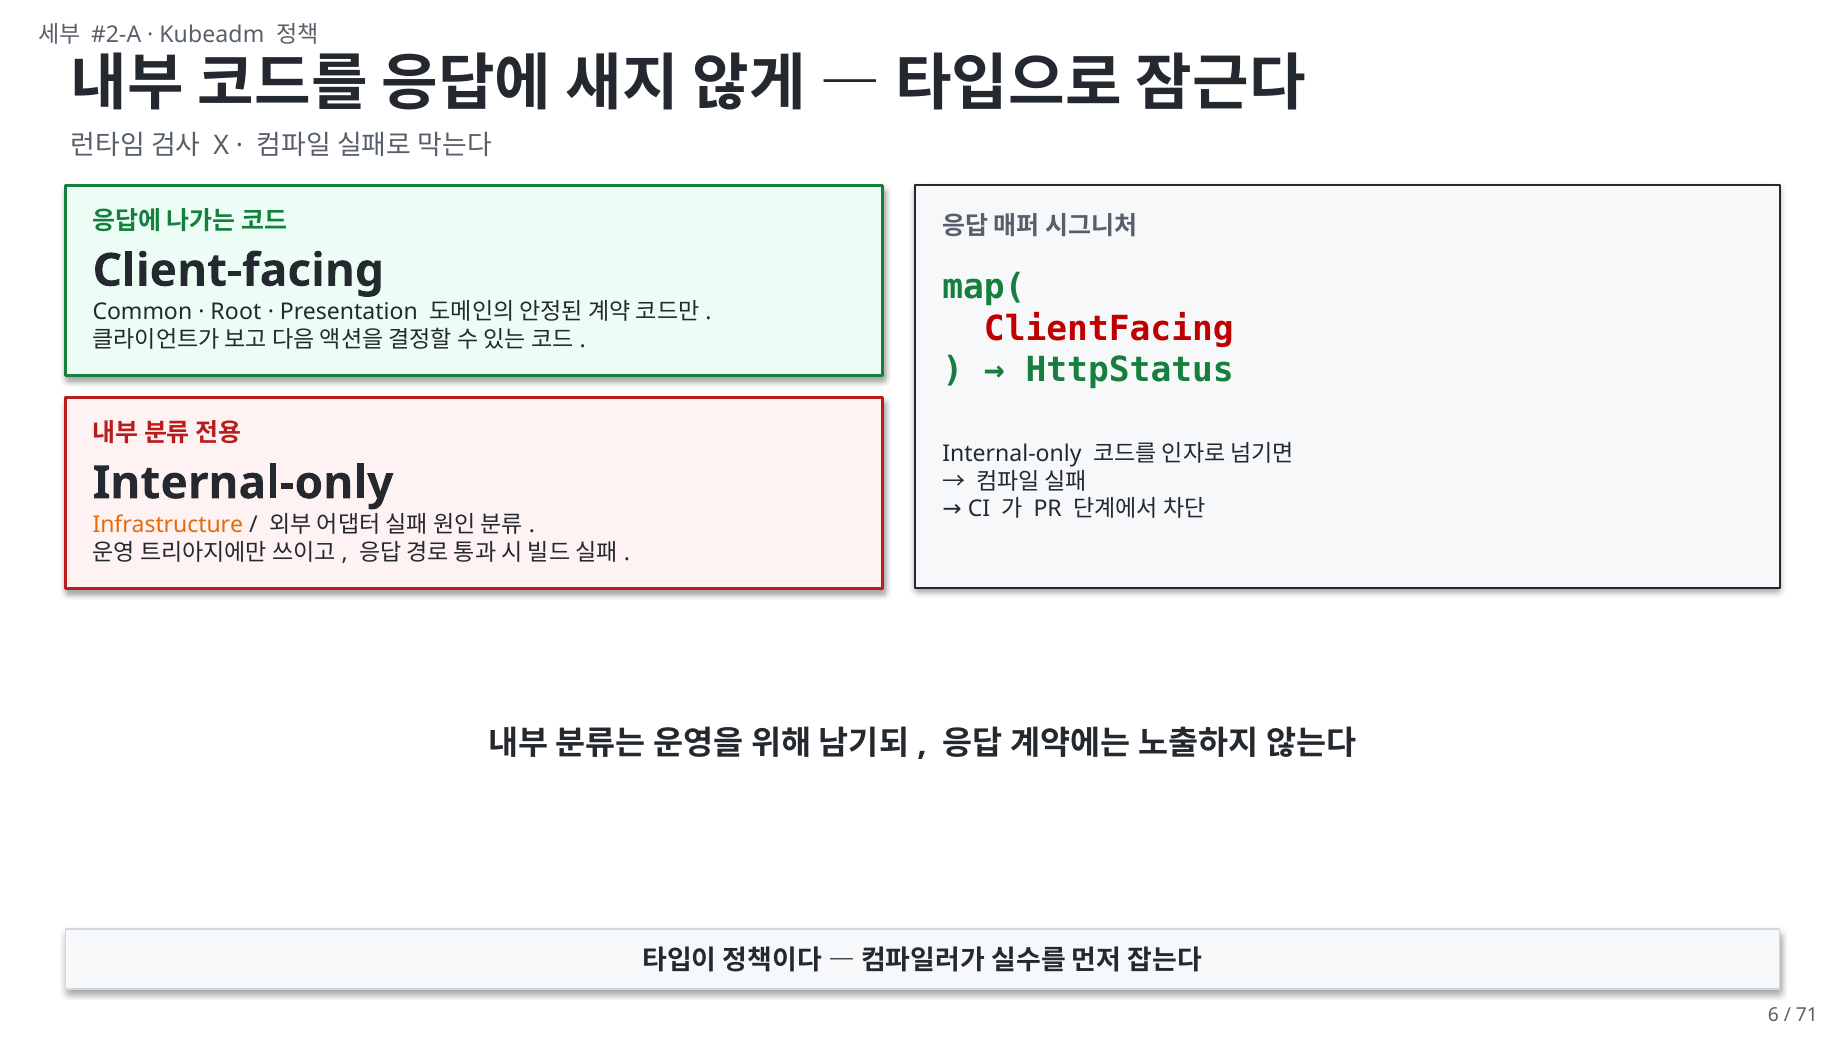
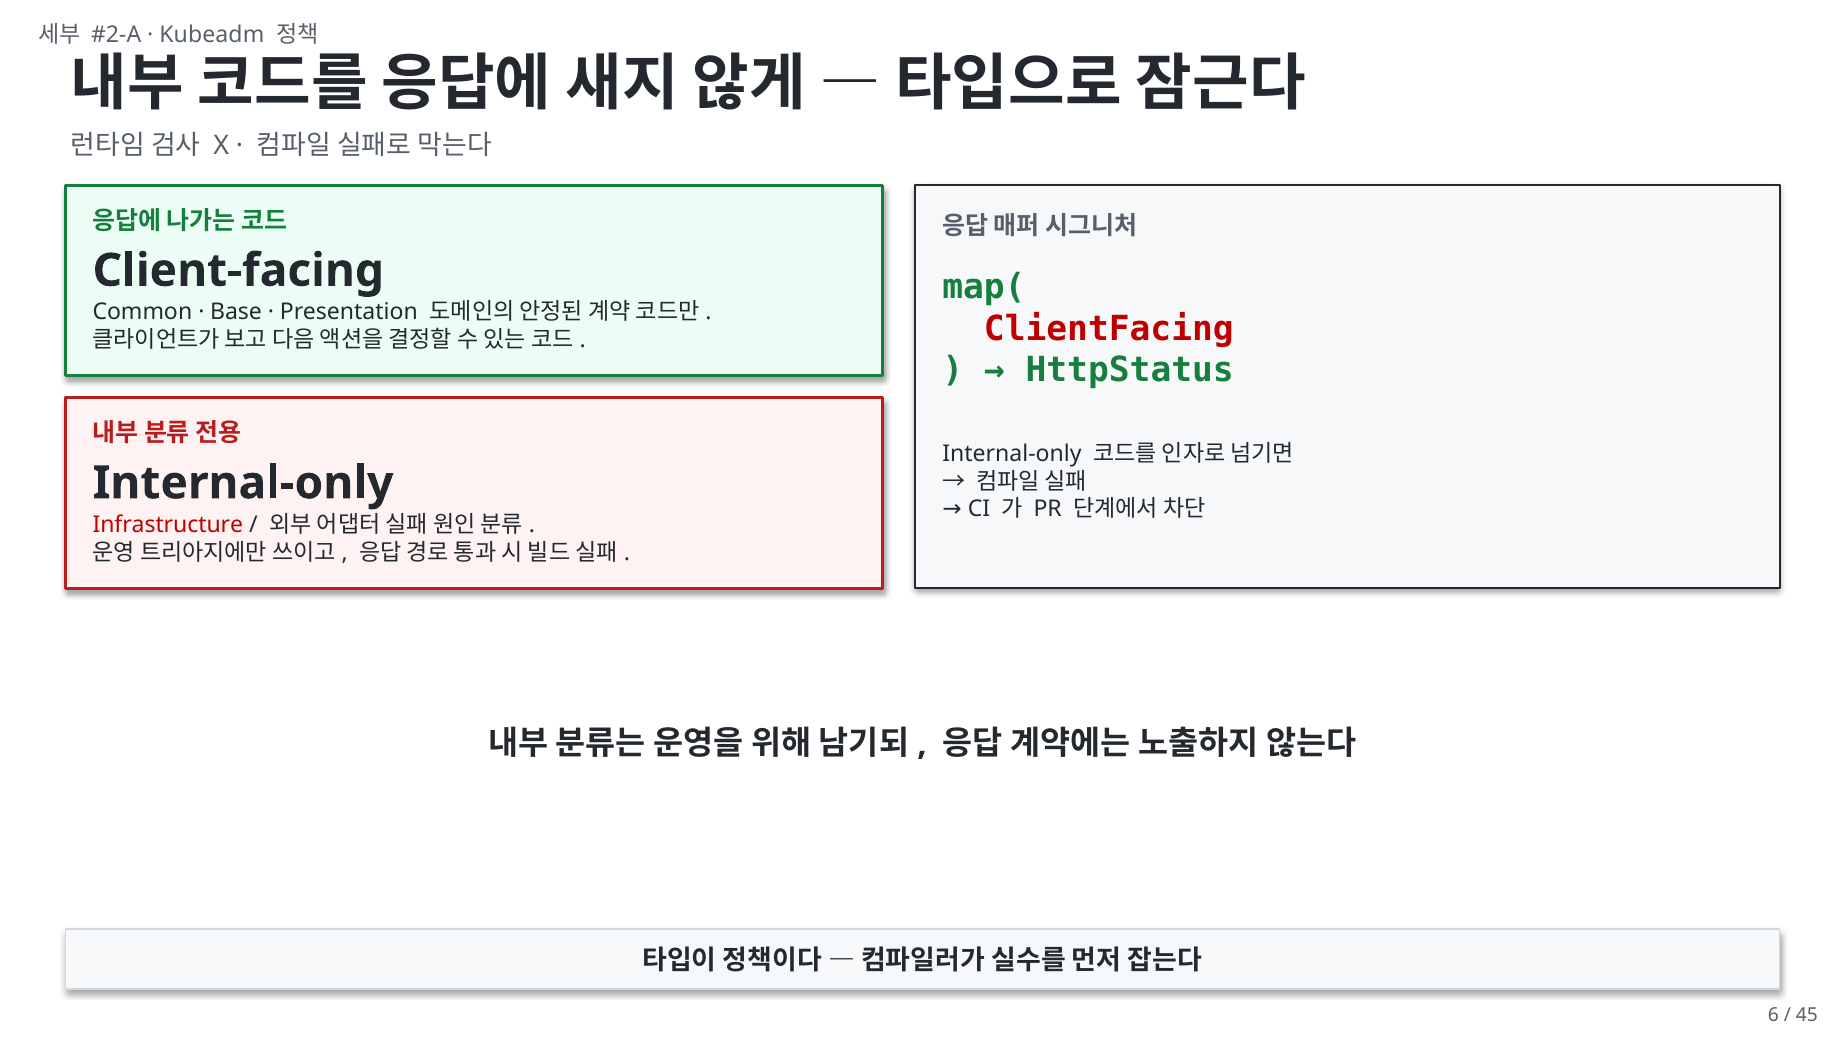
Root: Root -> Base (236, 312)
Infrastructure colour: orange -> red (168, 525)
71: 71 -> 45 (1807, 1015)
